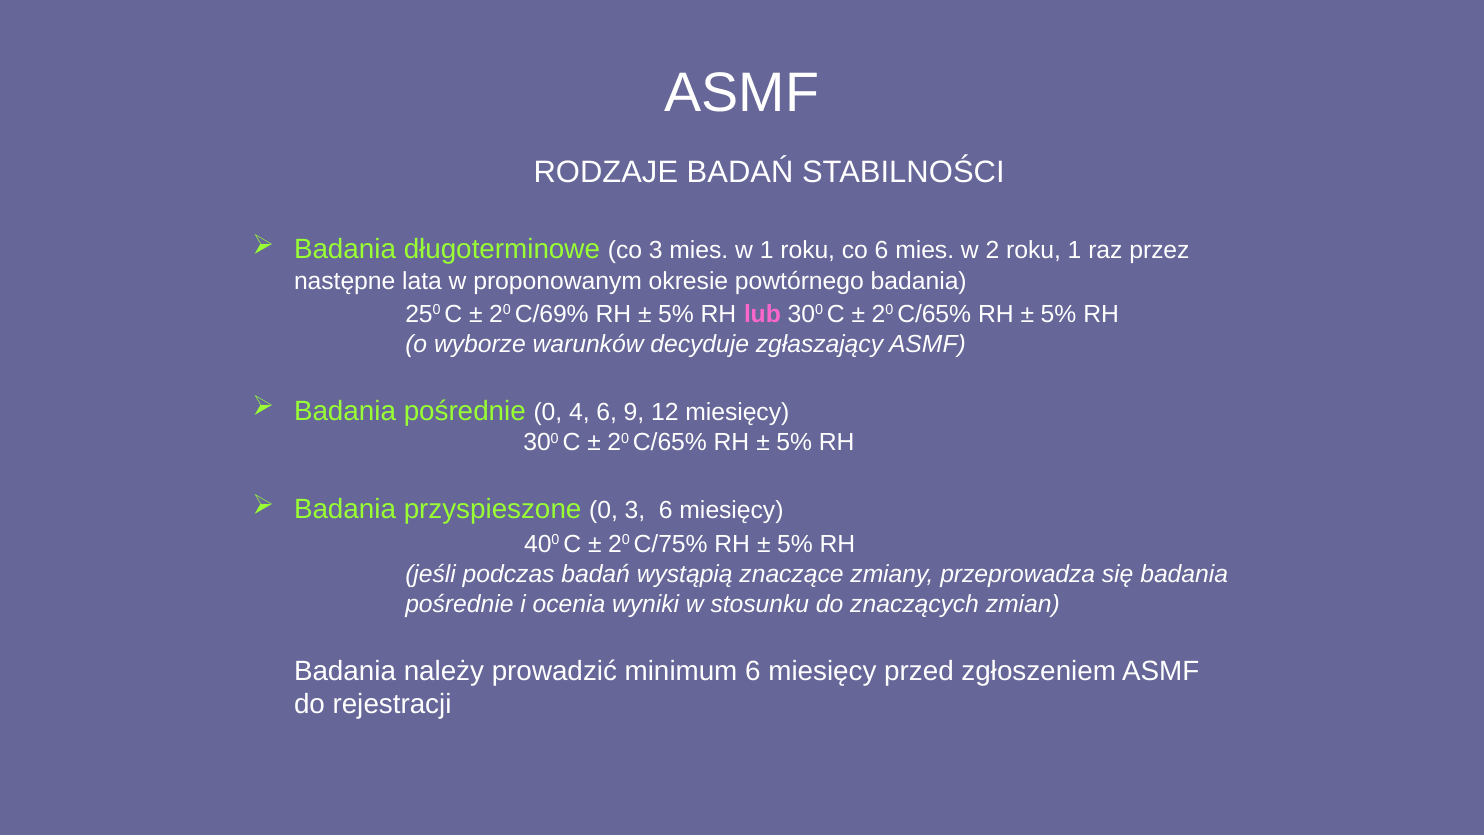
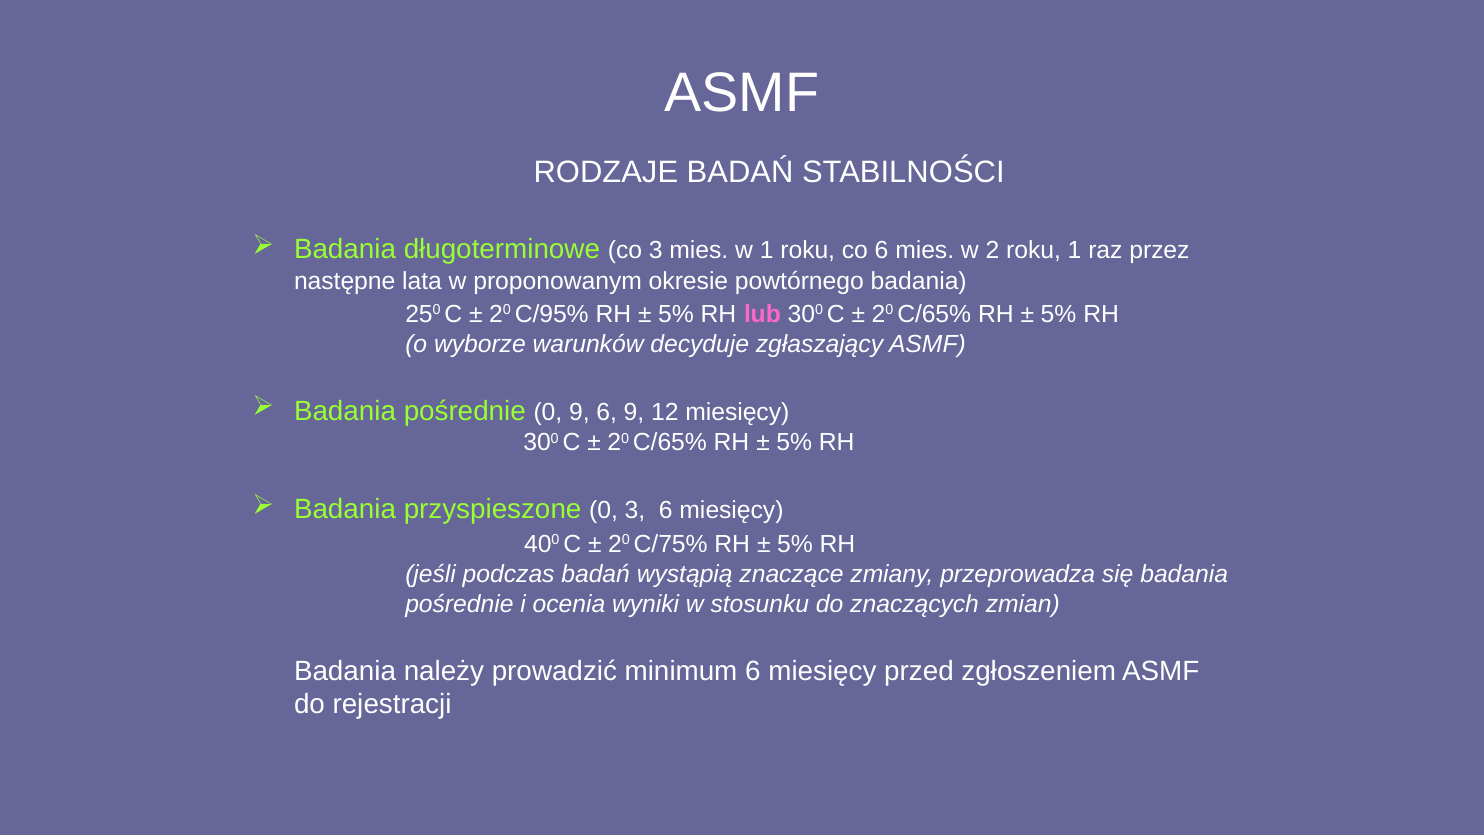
C/69%: C/69% -> C/95% (552, 314)
0 4: 4 -> 9 (579, 412)
